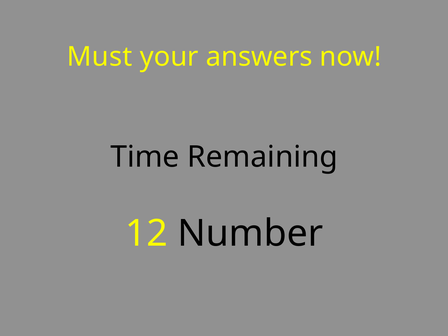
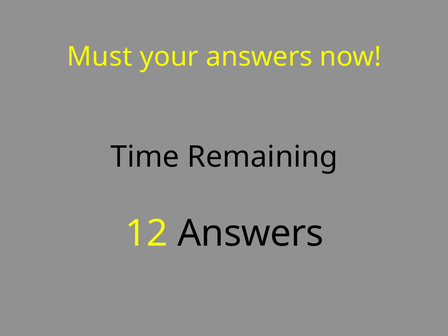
12 Number: Number -> Answers (251, 234)
